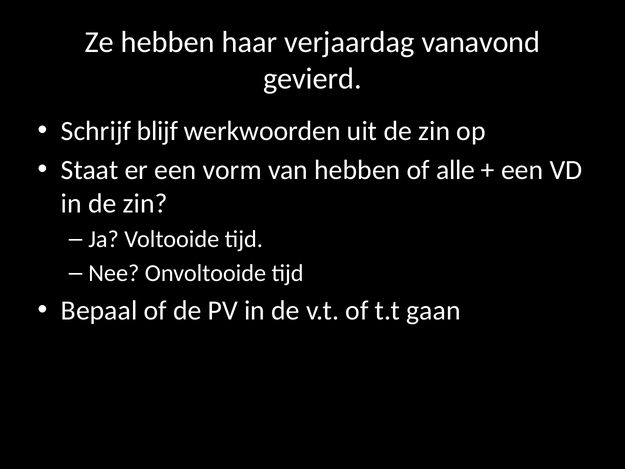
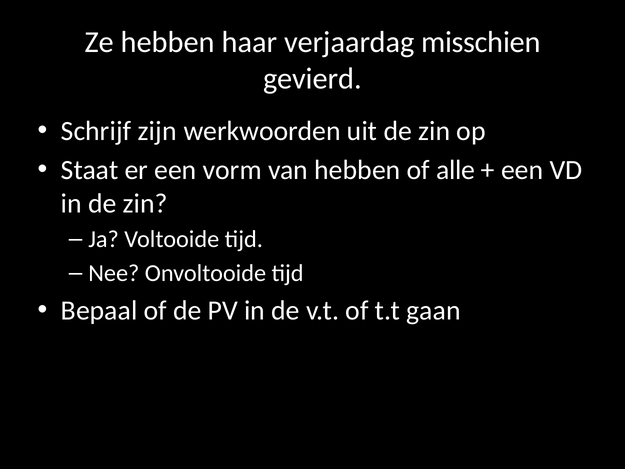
vanavond: vanavond -> misschien (481, 42)
blijf: blijf -> zijn (157, 131)
